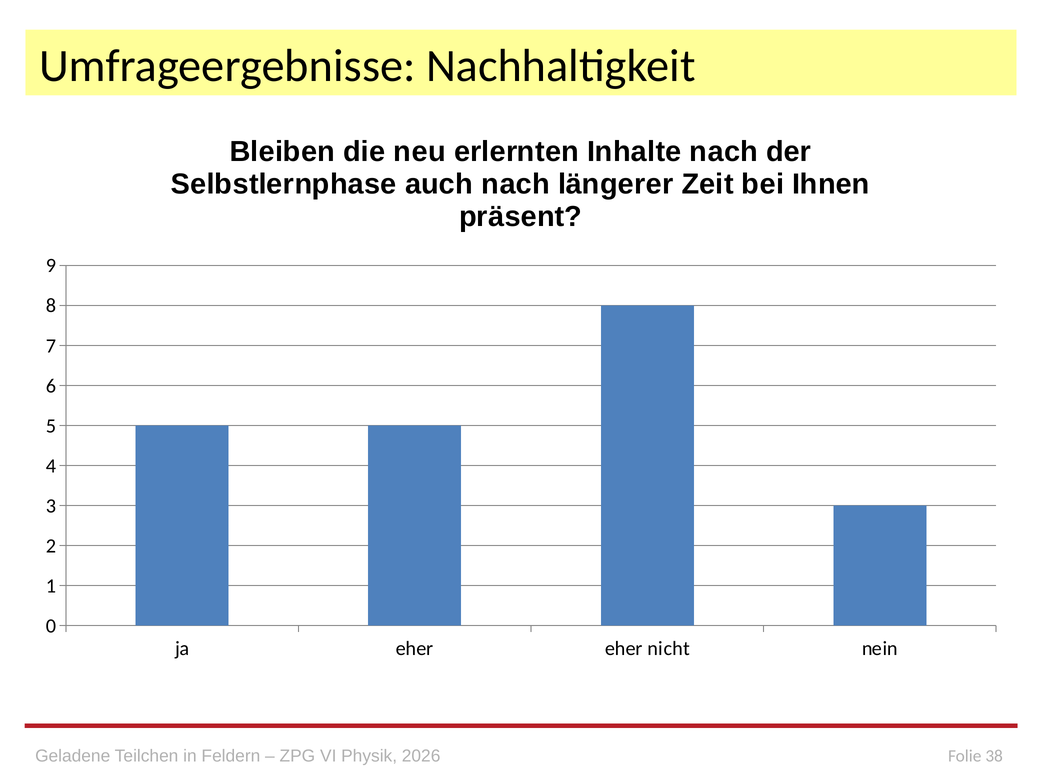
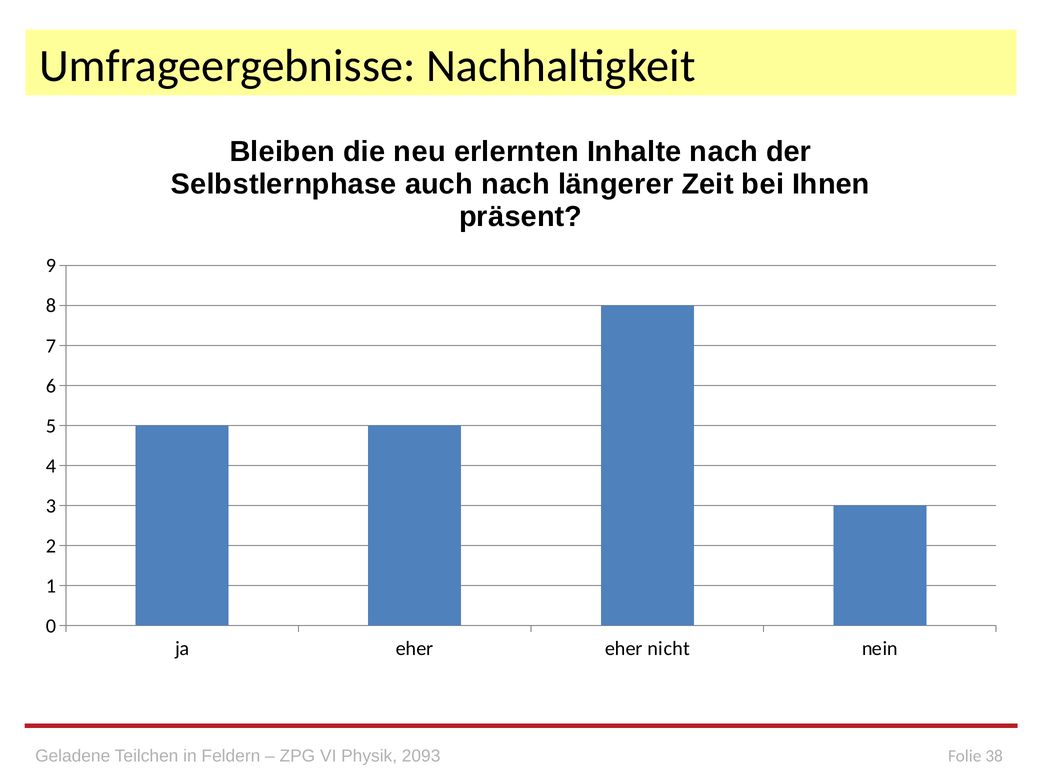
2026: 2026 -> 2093 (421, 755)
